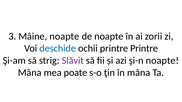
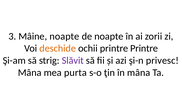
deschide colour: blue -> orange (58, 49)
şi-n noapte: noapte -> privesc (162, 61)
poate: poate -> purta (75, 73)
